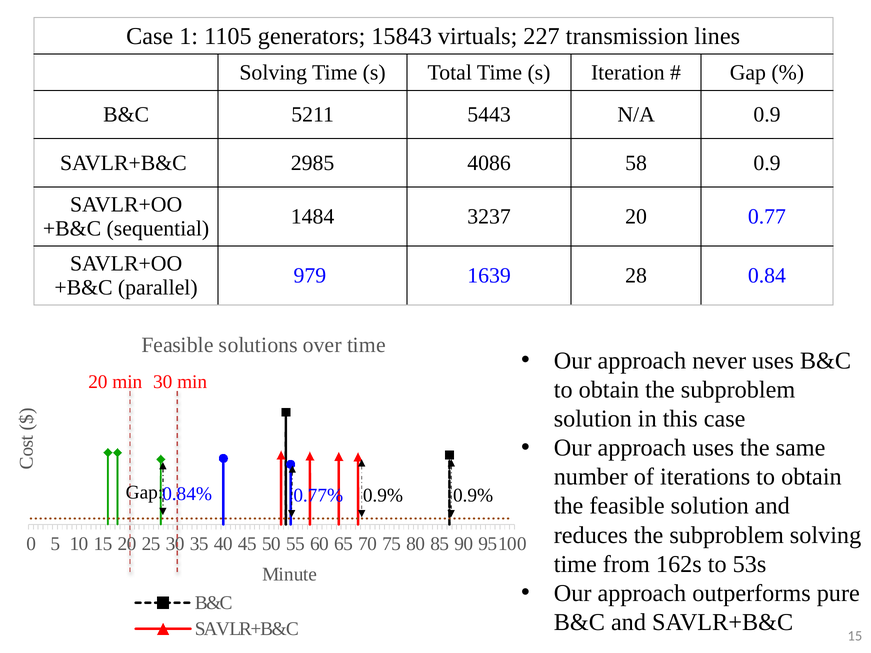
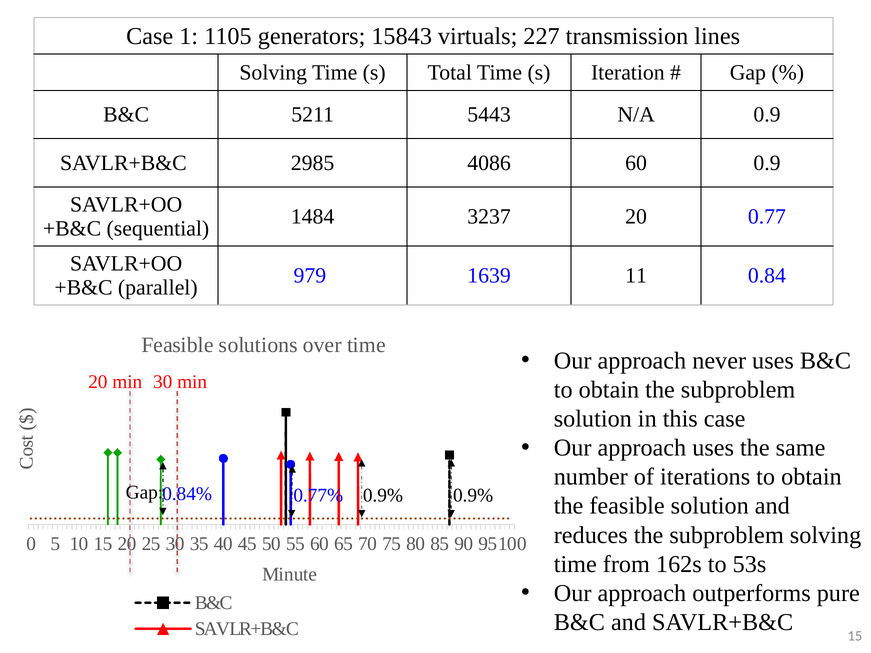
4086 58: 58 -> 60 (636, 163)
28: 28 -> 11 (636, 276)
